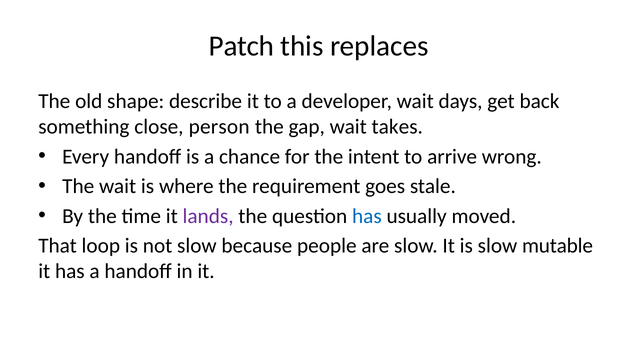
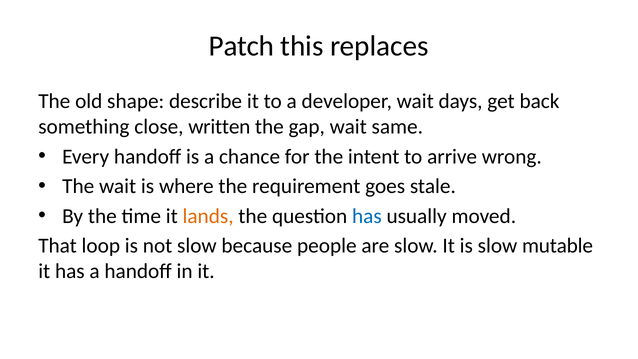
person: person -> written (219, 127)
takes: takes -> same (397, 127)
lands colour: purple -> orange (208, 216)
